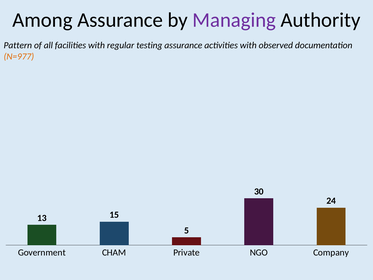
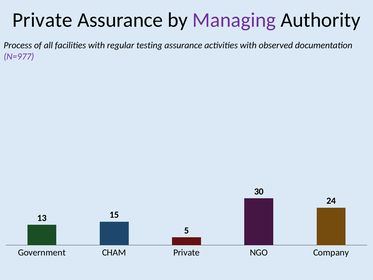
Among: Among -> Private (42, 20)
Pattern: Pattern -> Process (18, 45)
N=977 colour: orange -> purple (19, 56)
